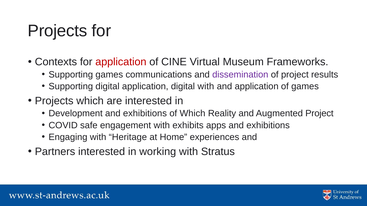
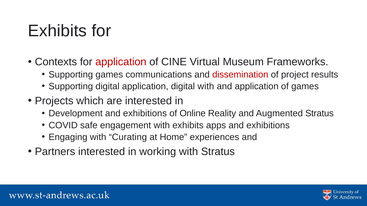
Projects: Projects -> Exhibits (57, 31)
dissemination colour: purple -> red (240, 75)
of Which: Which -> Online (193, 114)
Augmented Project: Project -> Stratus (319, 114)
Heritage: Heritage -> Curating (128, 137)
